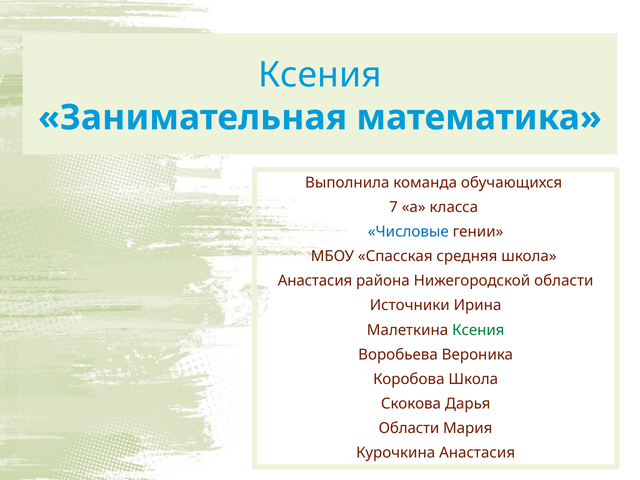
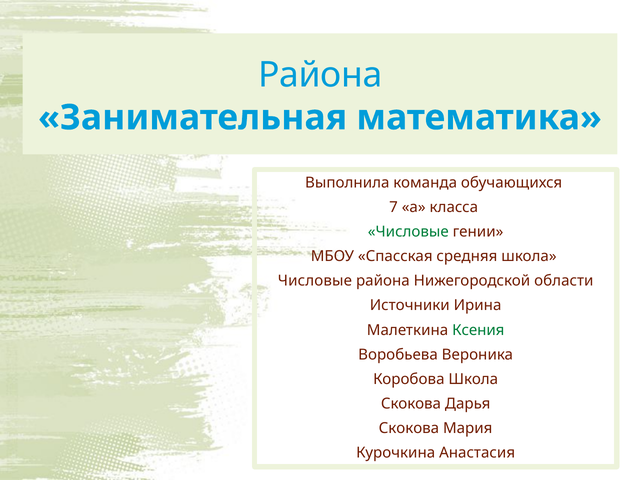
Ксения: Ксения -> Района (320, 75)
Числовые colour: blue -> green (408, 232)
Анастасия: Анастасия -> Числовые (315, 281)
Области: Области -> Скокова (409, 428)
